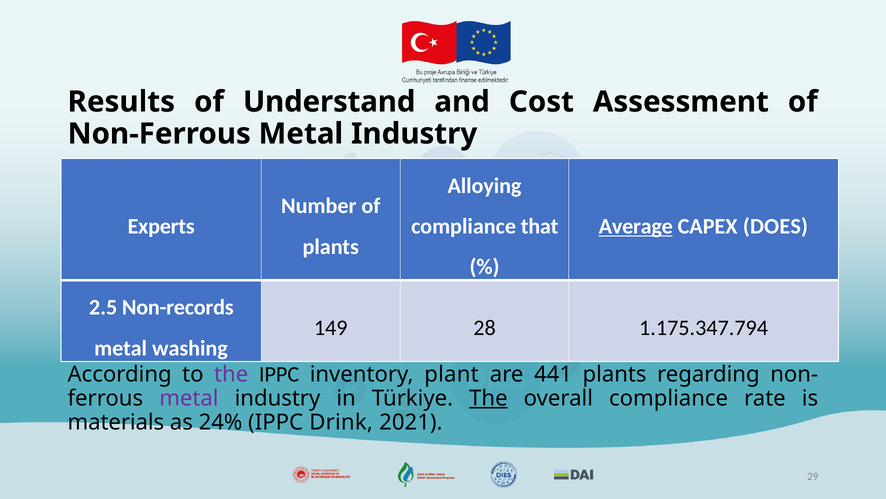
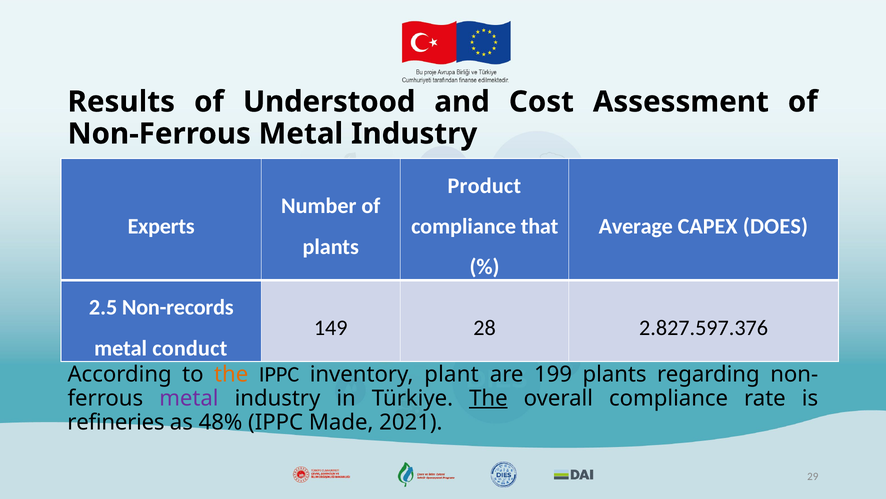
Understand: Understand -> Understood (329, 102)
Alloying: Alloying -> Product (484, 186)
Average underline: present -> none (636, 226)
1.175.347.794: 1.175.347.794 -> 2.827.597.376 (704, 327)
washing: washing -> conduct (190, 348)
the colour: purple -> orange (231, 374)
441: 441 -> 199 (553, 374)
materials: materials -> refineries (116, 422)
24%: 24% -> 48% (221, 422)
Drink: Drink -> Made (341, 422)
